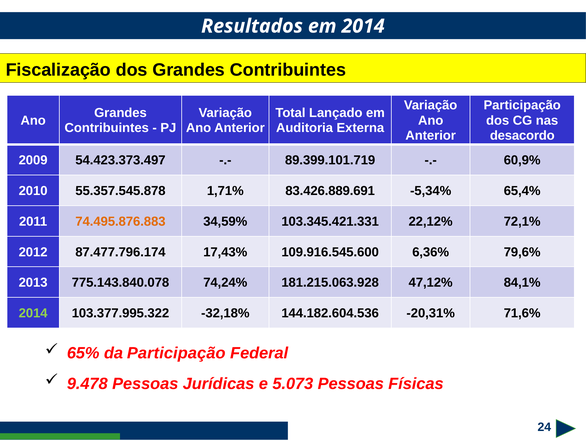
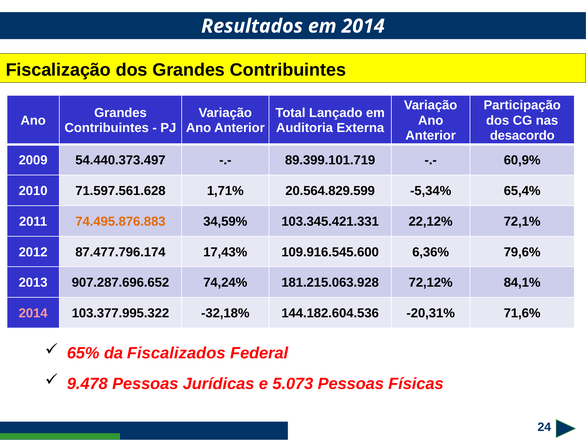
54.423.373.497: 54.423.373.497 -> 54.440.373.497 (120, 160)
55.357.545.878: 55.357.545.878 -> 71.597.561.628 (120, 191)
83.426.889.691: 83.426.889.691 -> 20.564.829.599 (330, 191)
775.143.840.078: 775.143.840.078 -> 907.287.696.652 (120, 282)
47,12%: 47,12% -> 72,12% (431, 282)
2014 colour: light green -> pink (33, 313)
da Participação: Participação -> Fiscalizados (176, 353)
